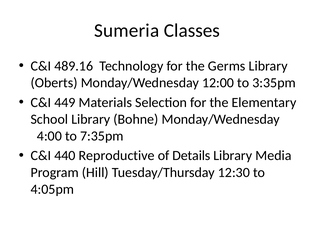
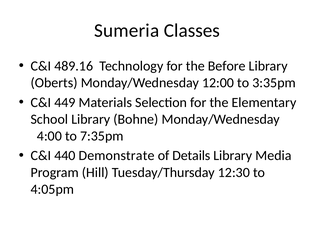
Germs: Germs -> Before (227, 66)
Reproductive: Reproductive -> Demonstrate (117, 155)
